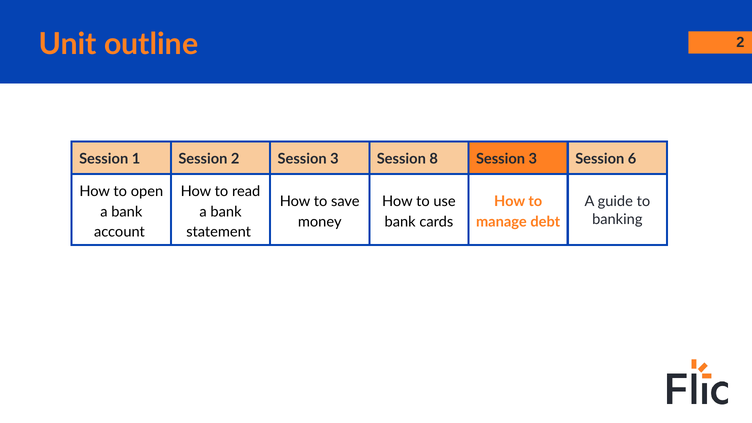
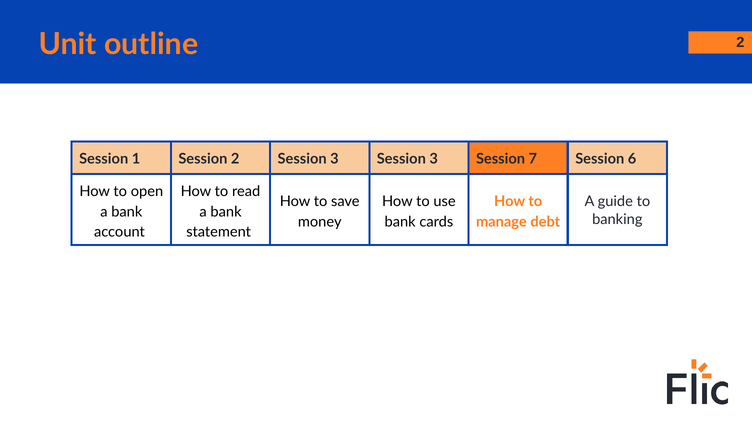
3 Session 8: 8 -> 3 (434, 159)
3: 3 -> 7 (533, 159)
